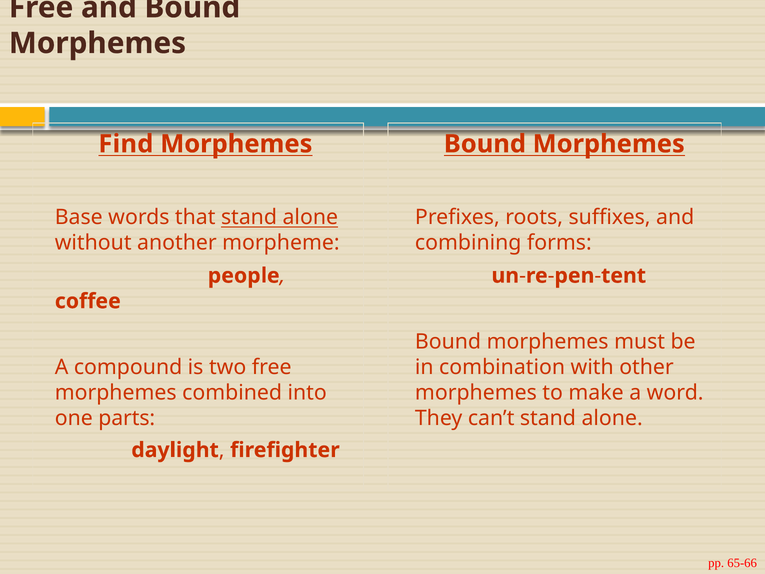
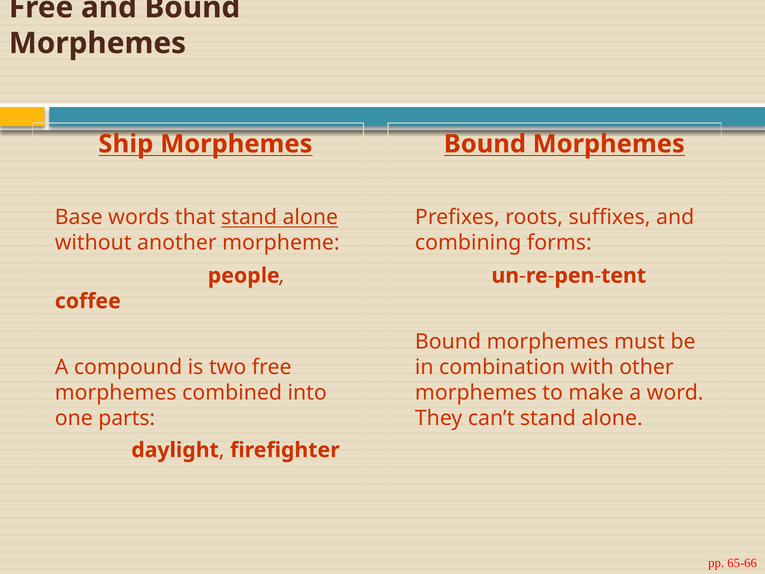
Find: Find -> Ship (126, 144)
